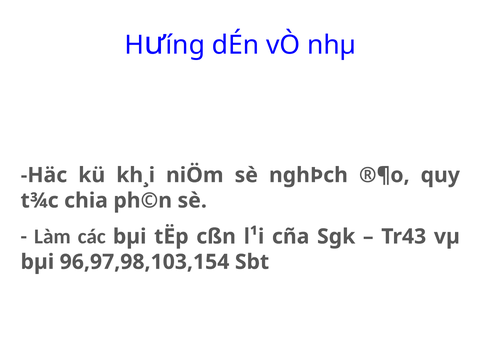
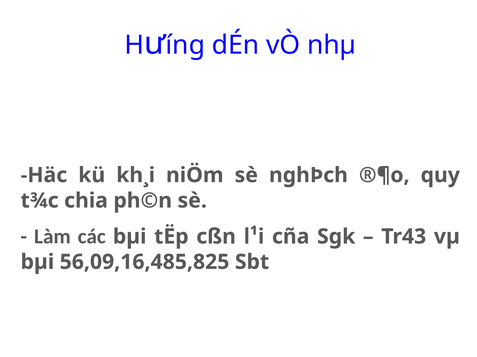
96,97,98,103,154: 96,97,98,103,154 -> 56,09,16,485,825 (145, 262)
